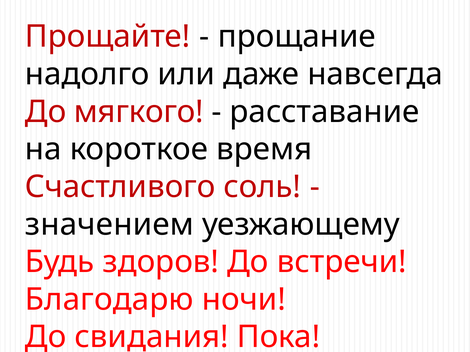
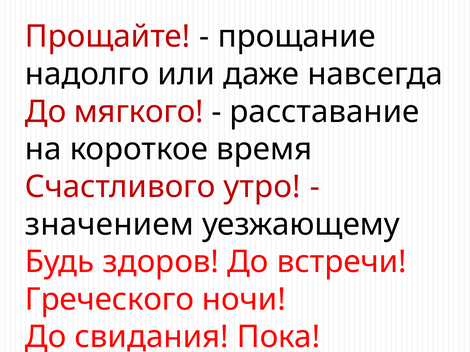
соль: соль -> утро (262, 187)
Благодарю: Благодарю -> Греческого (109, 300)
